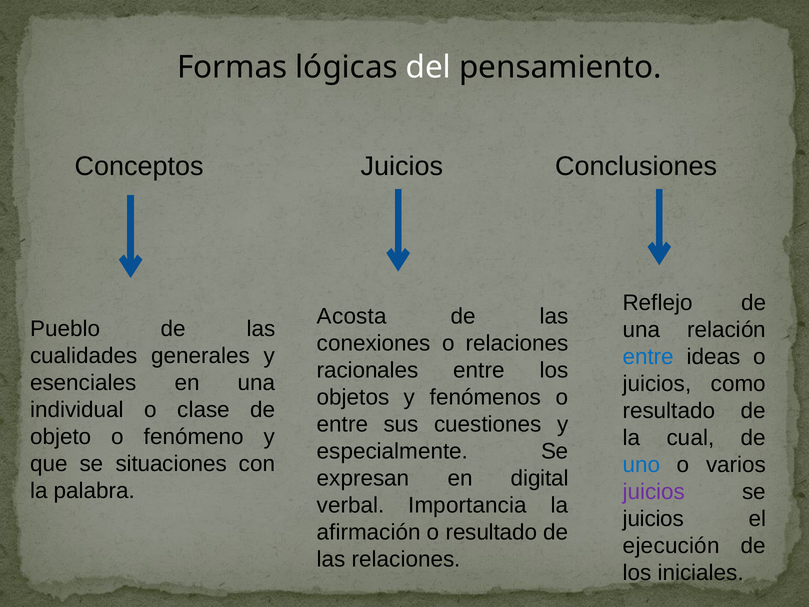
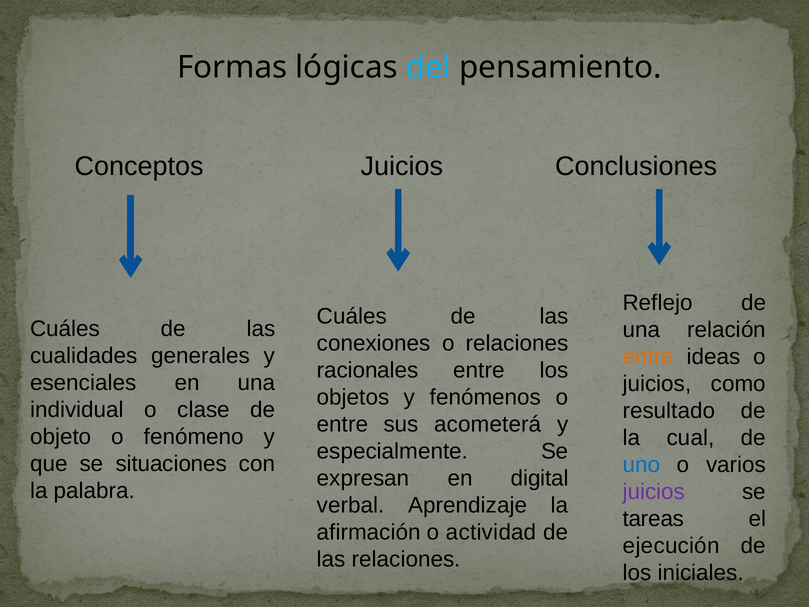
del colour: white -> light blue (428, 67)
Acosta: Acosta -> Cuáles (352, 316)
Pueblo: Pueblo -> Cuáles (65, 329)
entre colour: blue -> orange (648, 357)
cuestiones: cuestiones -> acometerá (488, 424)
Importancia: Importancia -> Aprendizaje (468, 505)
juicios: juicios -> tareas (653, 518)
o resultado: resultado -> actividad (491, 532)
